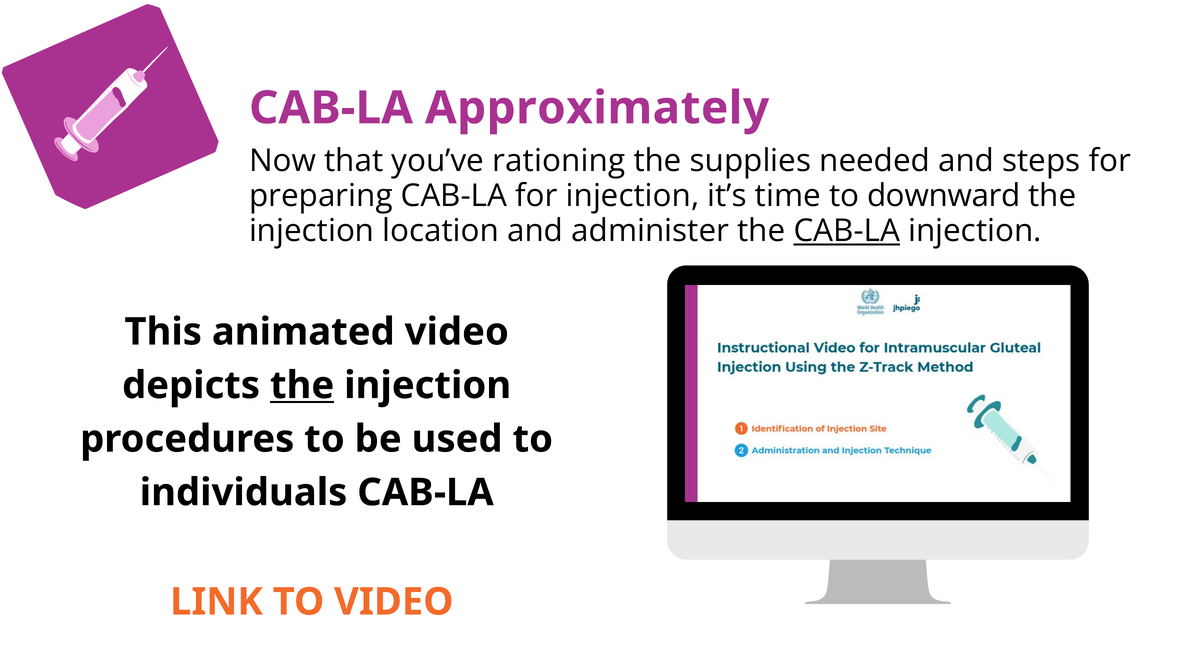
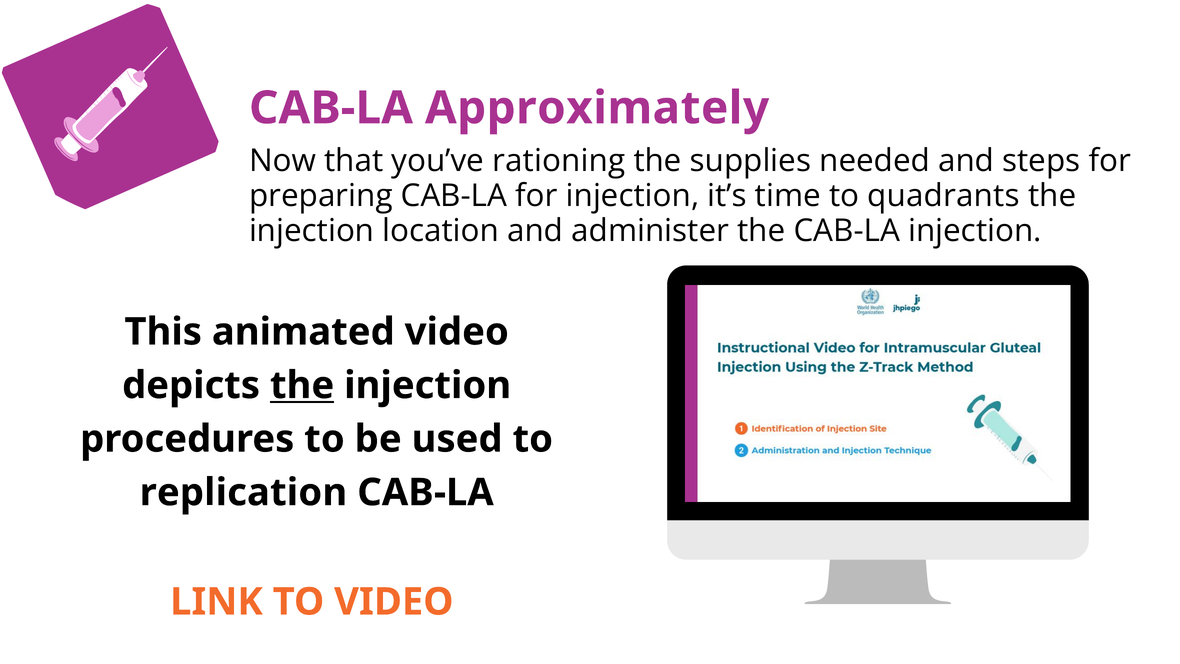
downward: downward -> quadrants (944, 196)
CAB-LA underline: present -> none (847, 231)
individuals: individuals -> replication (243, 492)
